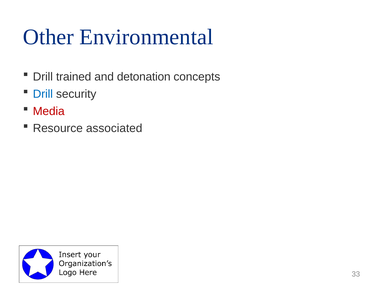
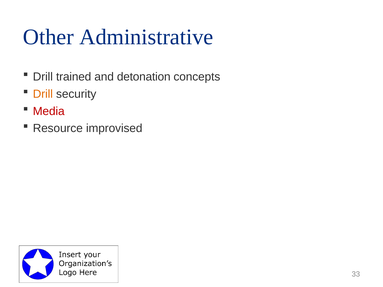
Environmental: Environmental -> Administrative (146, 37)
Drill colour: blue -> orange (43, 94)
associated: associated -> improvised (114, 128)
